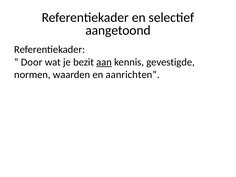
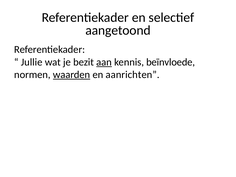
Door: Door -> Jullie (32, 62)
gevestigde: gevestigde -> beïnvloede (171, 62)
waarden underline: none -> present (72, 75)
